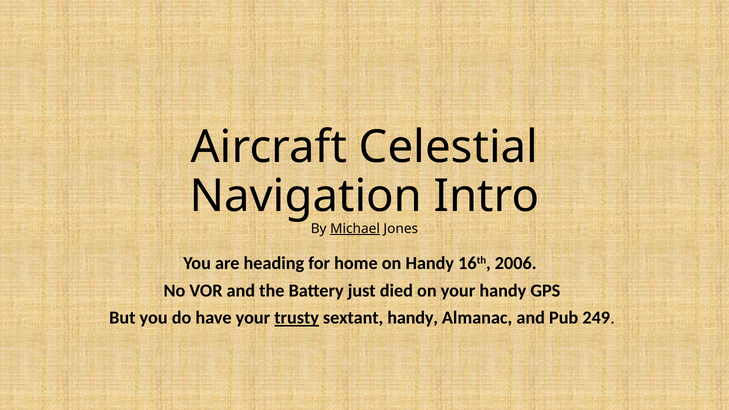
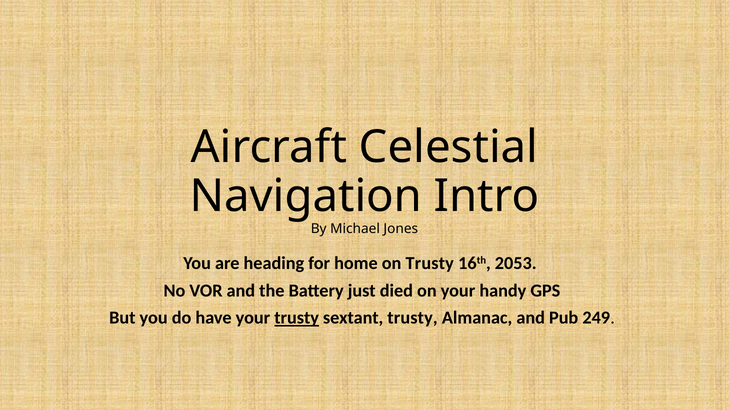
Michael underline: present -> none (355, 229)
on Handy: Handy -> Trusty (430, 263)
2006: 2006 -> 2053 (516, 263)
sextant handy: handy -> trusty (412, 318)
